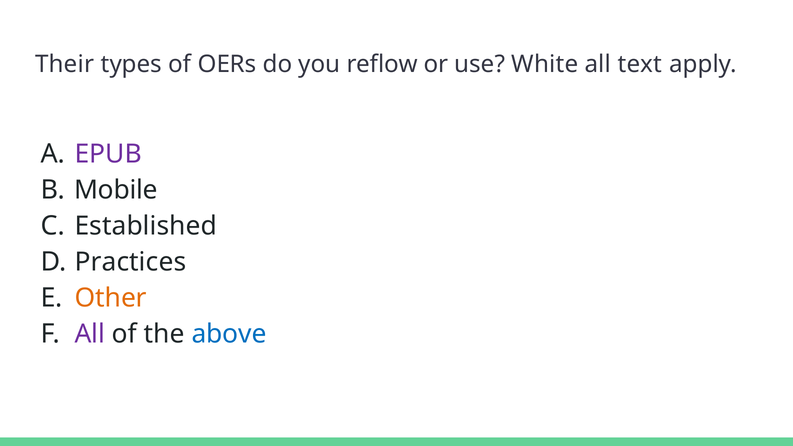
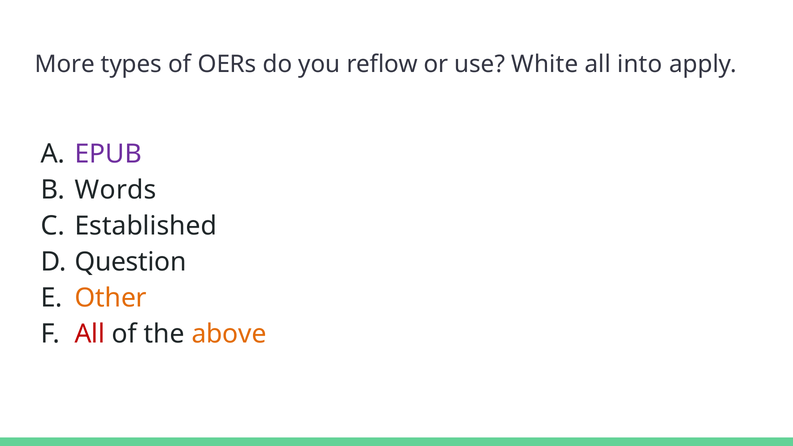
Their: Their -> More (65, 64)
text: text -> into (640, 64)
Mobile: Mobile -> Words (116, 190)
Practices: Practices -> Question (131, 262)
All colour: purple -> red (90, 334)
above colour: blue -> orange (229, 334)
